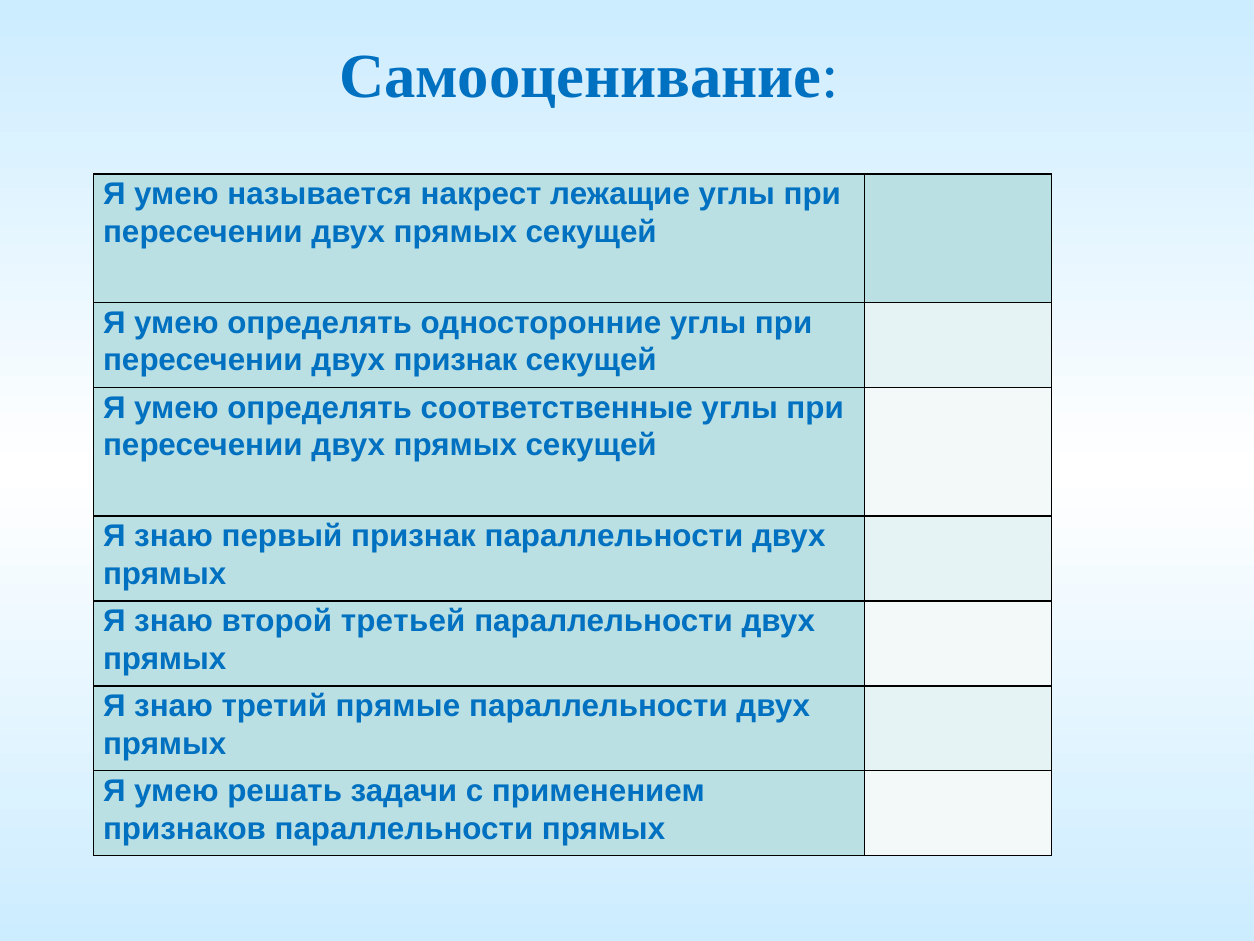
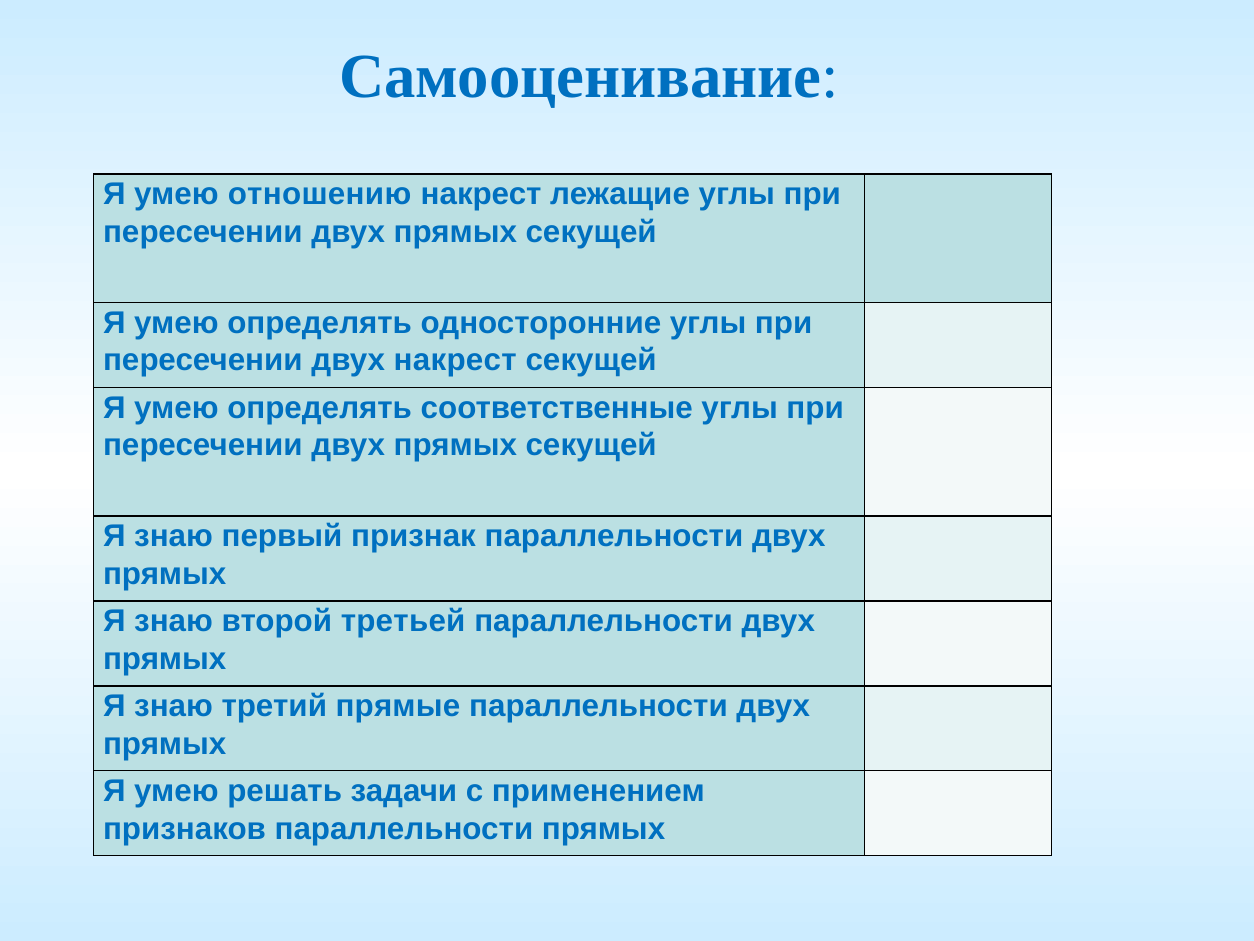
называется: называется -> отношению (320, 194)
двух признак: признак -> накрест (455, 360)
